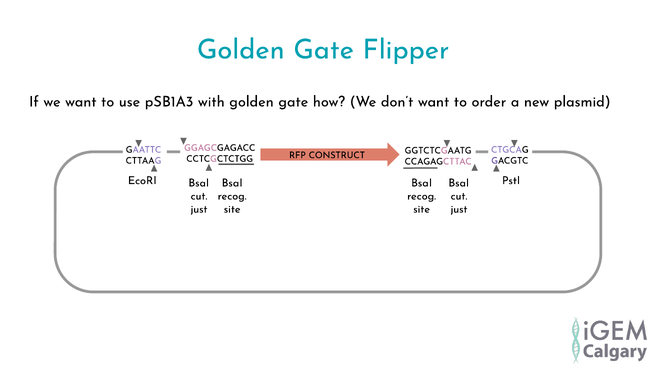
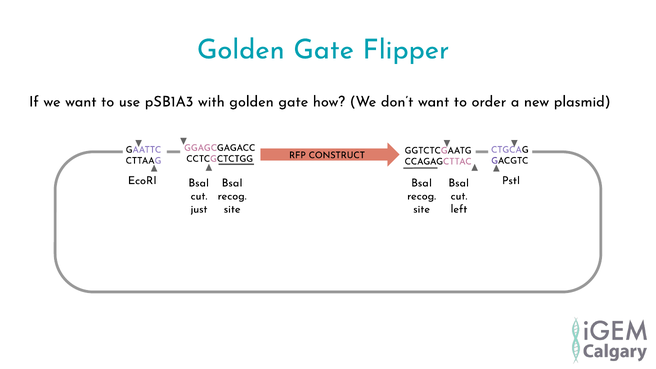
just: just -> left (459, 209)
